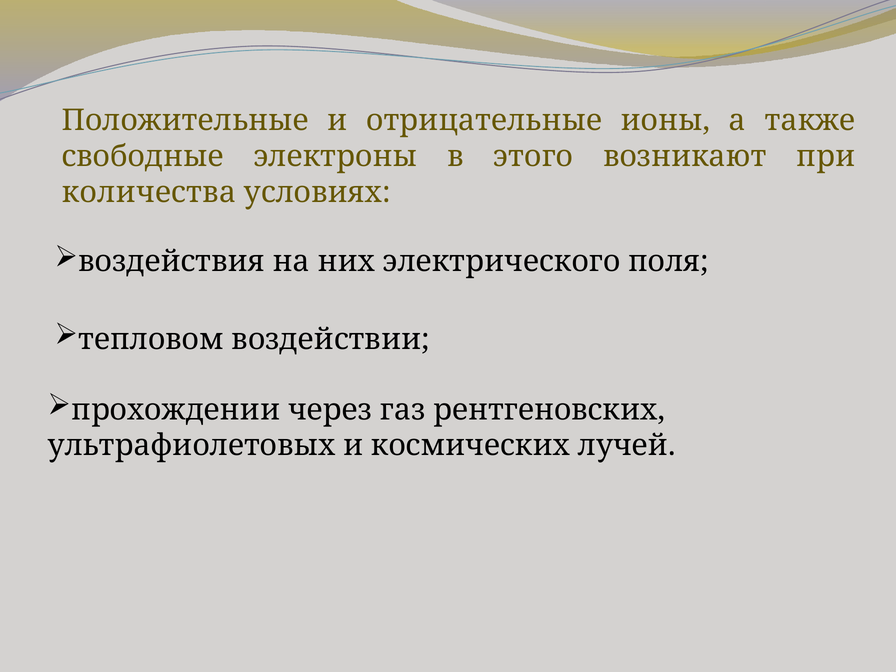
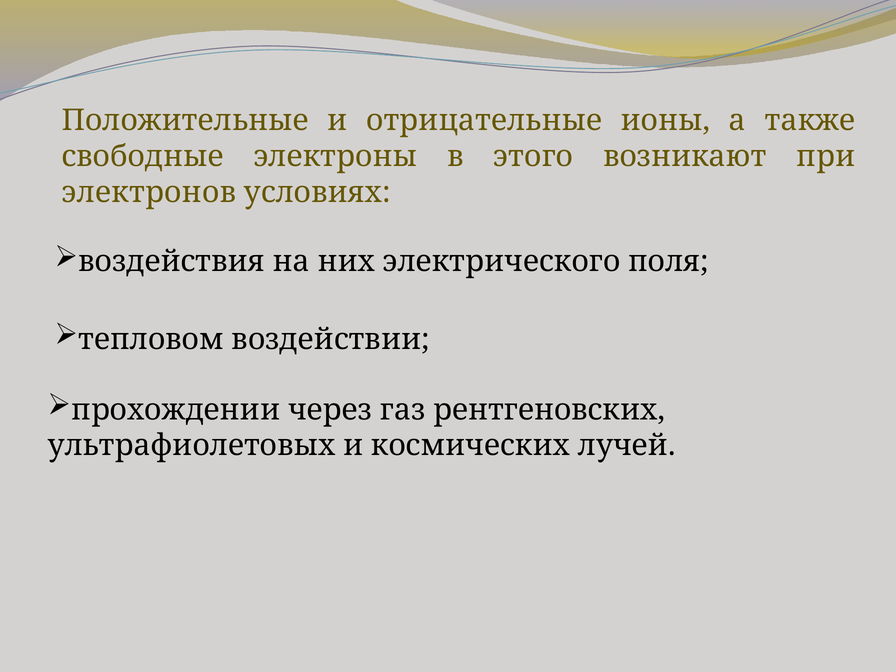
количества: количества -> электронов (149, 192)
